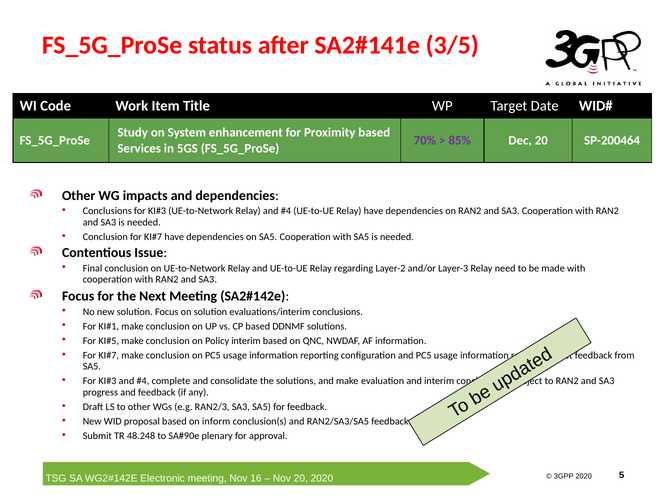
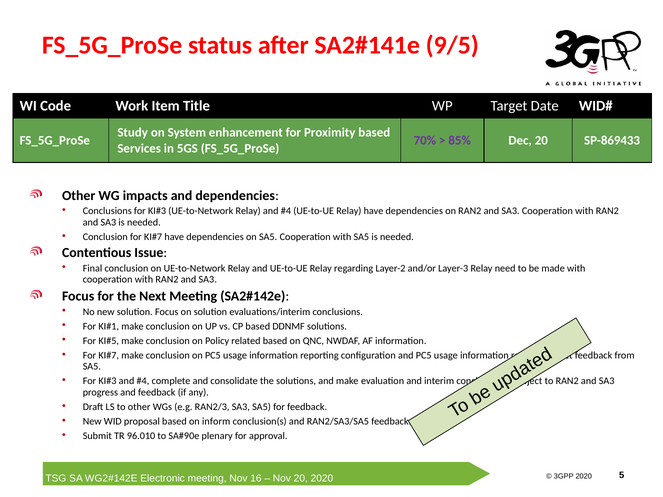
3/5: 3/5 -> 9/5 (452, 45)
SP-200464: SP-200464 -> SP-869433 (612, 141)
Policy interim: interim -> related (246, 341)
48.248: 48.248 -> 96.010 (141, 436)
